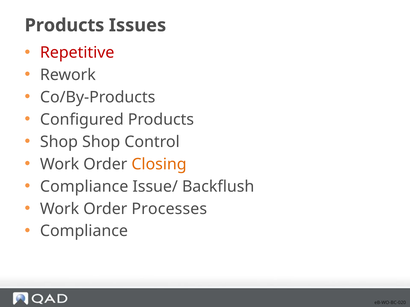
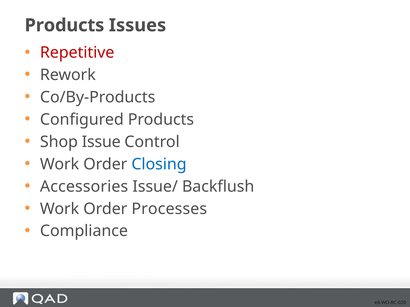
Shop Shop: Shop -> Issue (101, 142)
Closing colour: orange -> blue (159, 164)
Compliance: Compliance -> Accessories (84, 187)
